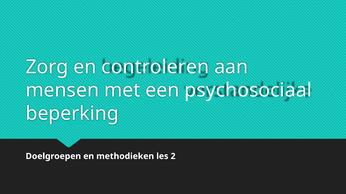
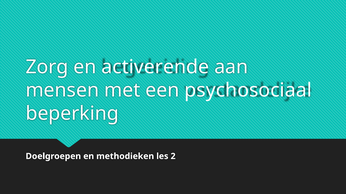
controleren: controleren -> activerende (155, 67)
